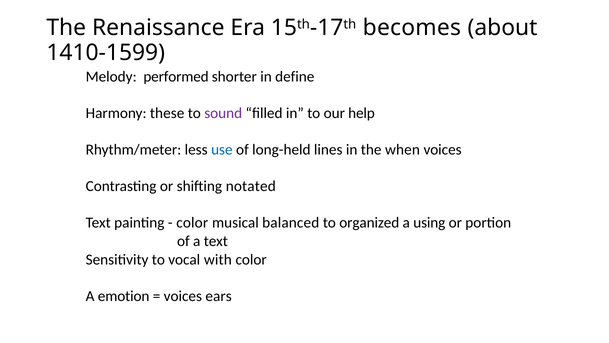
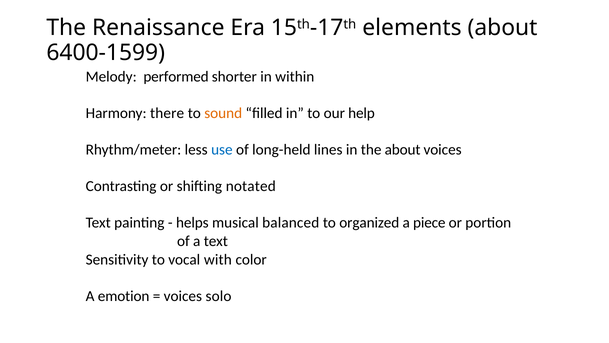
becomes: becomes -> elements (412, 28)
1410-1599: 1410-1599 -> 6400-1599 (106, 52)
define: define -> within (295, 76)
these: these -> there (167, 113)
sound colour: purple -> orange (223, 113)
the when: when -> about (403, 150)
color: color -> helps (192, 223)
using: using -> piece (429, 223)
ears: ears -> solo (219, 296)
